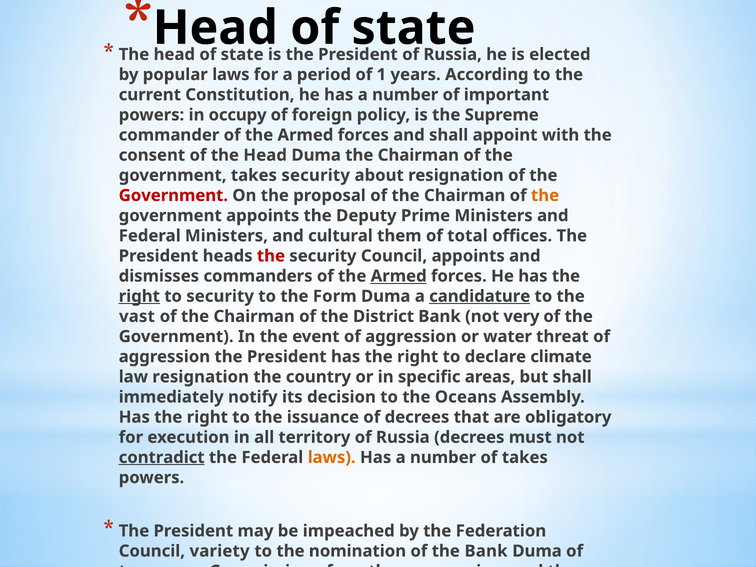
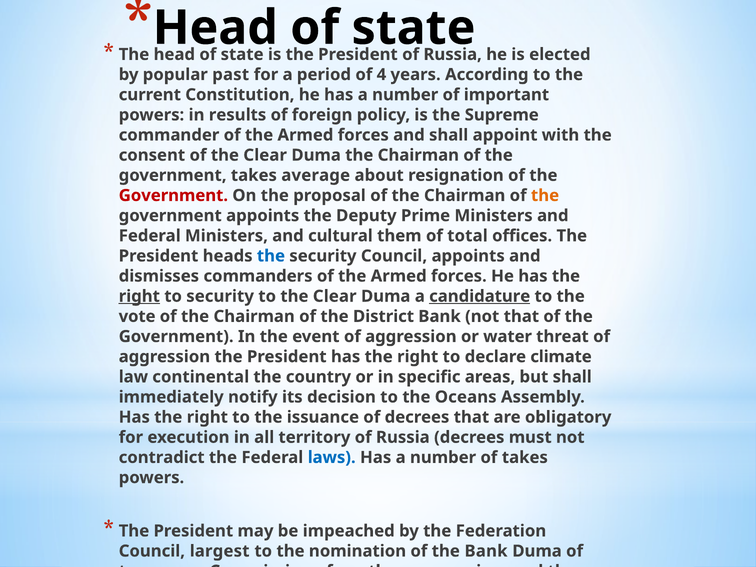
popular laws: laws -> past (231, 75)
1: 1 -> 4 (381, 75)
occupy: occupy -> results (238, 115)
of the Head: Head -> Clear (265, 155)
takes security: security -> average (316, 175)
the colour: red -> blue (271, 256)
Armed underline: present -> none (399, 276)
to the Form: Form -> Clear (335, 296)
vast: vast -> vote (137, 316)
not very: very -> that (521, 316)
law resignation: resignation -> continental (201, 377)
contradict underline: present -> none (162, 457)
laws colour: orange -> blue (332, 457)
variety: variety -> largest (220, 551)
